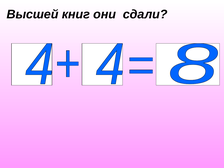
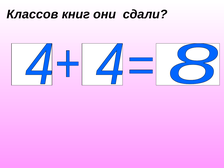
Высшей: Высшей -> Классов (32, 14)
